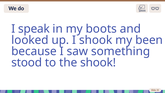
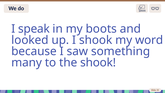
been: been -> word (149, 40)
stood: stood -> many (27, 62)
